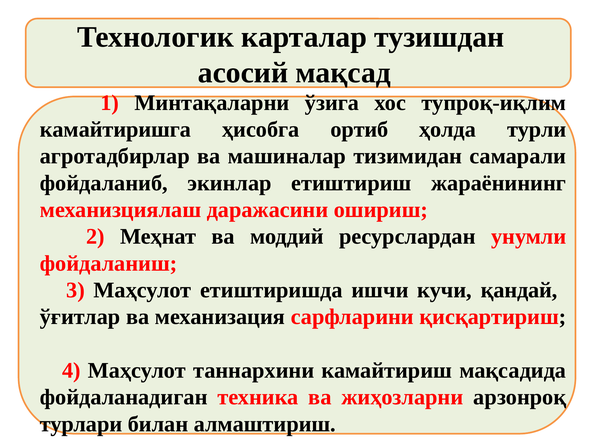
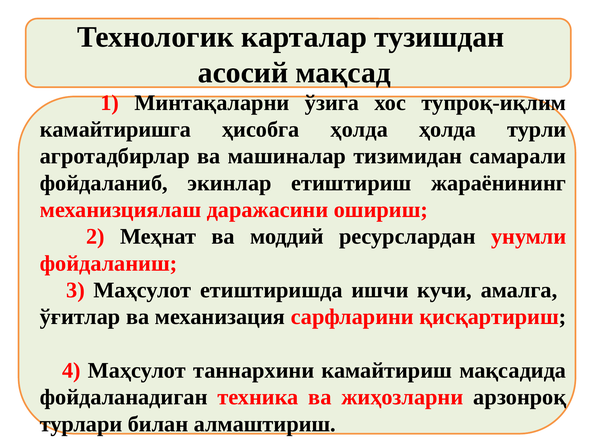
ҳисобга ортиб: ортиб -> ҳолда (359, 129)
қандай: қандай -> амалга (519, 290)
